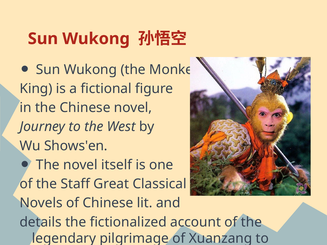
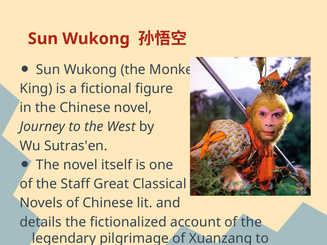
Shows'en: Shows'en -> Sutras'en (76, 146)
